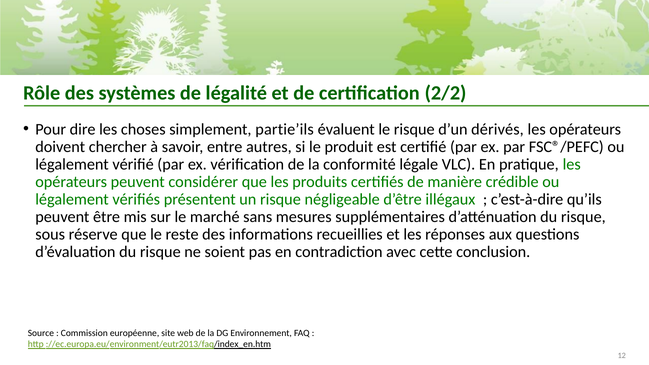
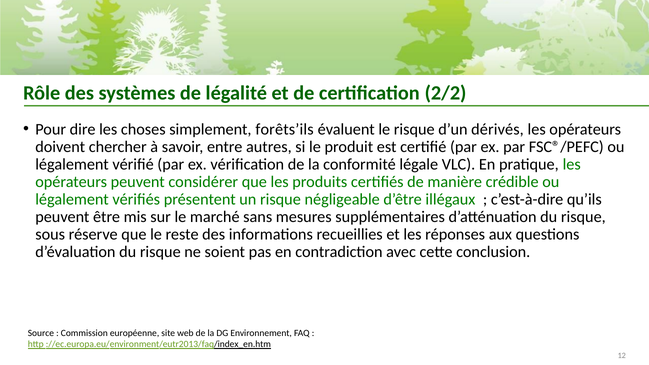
partie’ils: partie’ils -> forêts’ils (285, 129)
